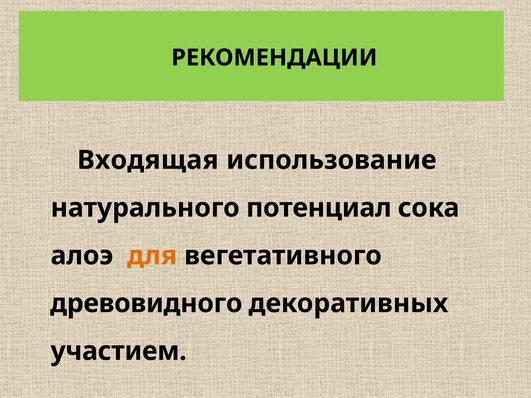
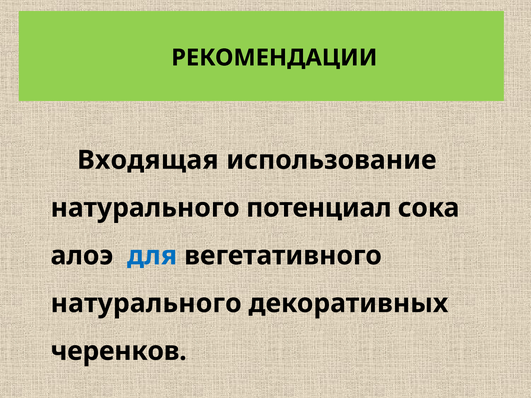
для colour: orange -> blue (152, 256)
древовидного: древовидного -> натурального (146, 304)
участием: участием -> черенков (119, 351)
